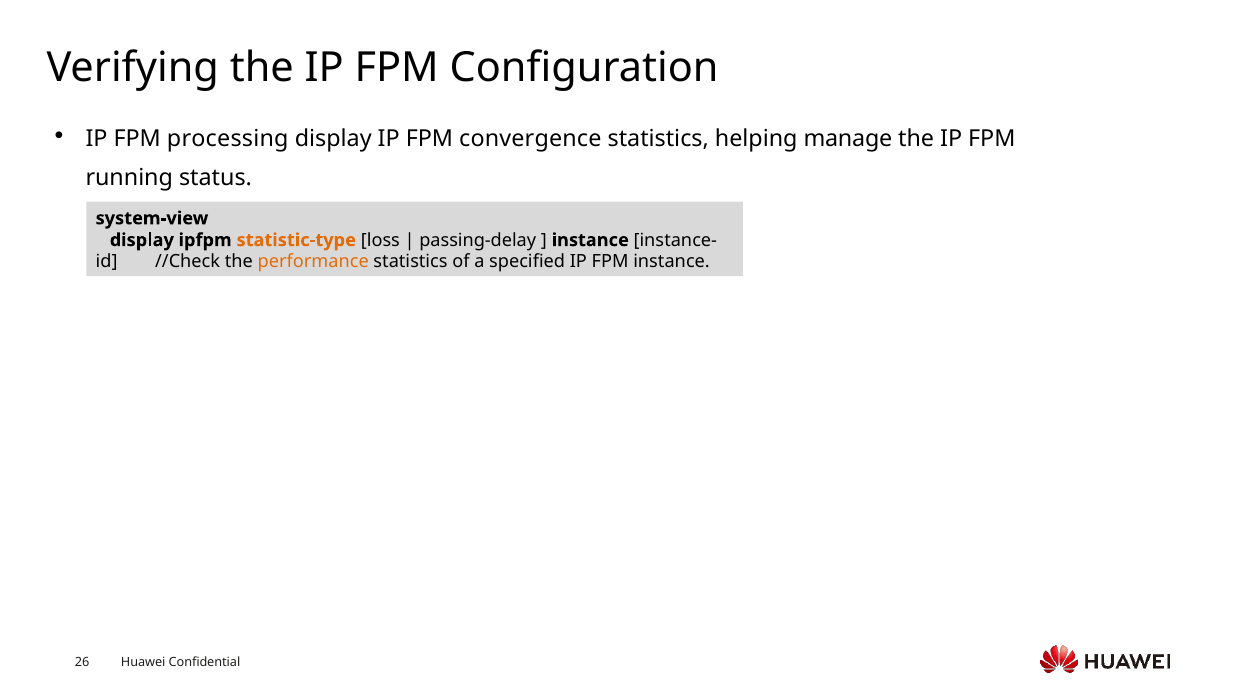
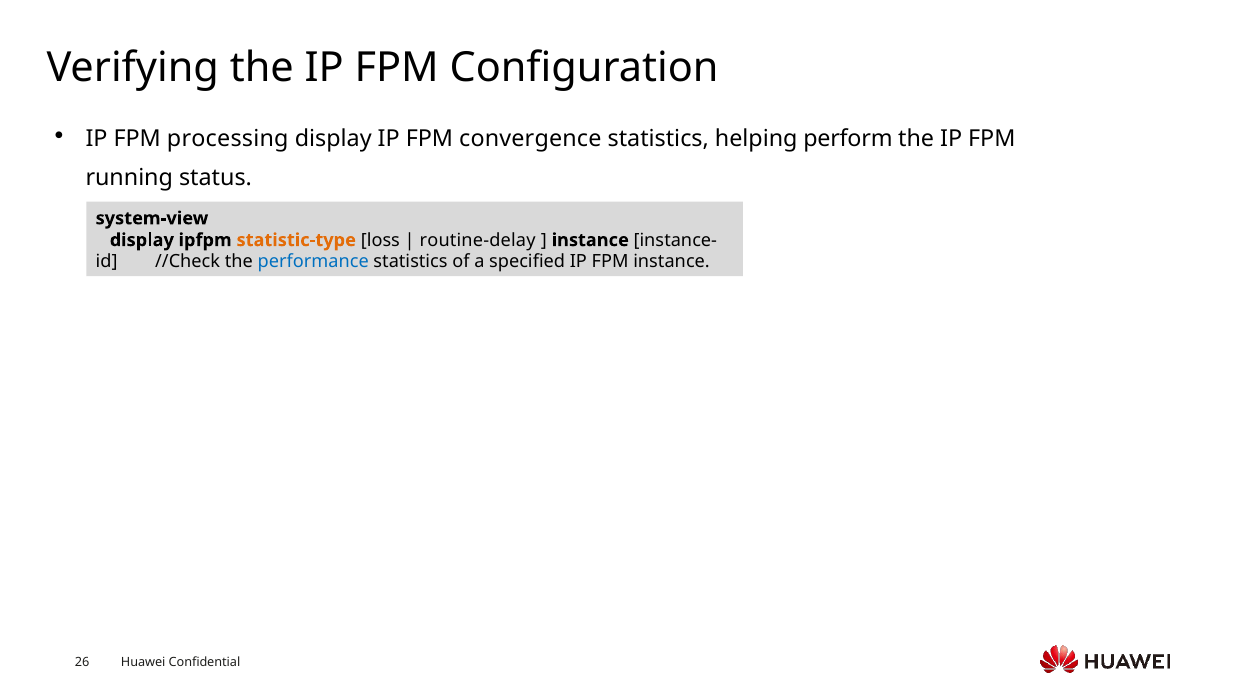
manage: manage -> perform (848, 138)
passing-delay: passing-delay -> routine-delay (478, 240)
performance colour: orange -> blue (313, 262)
